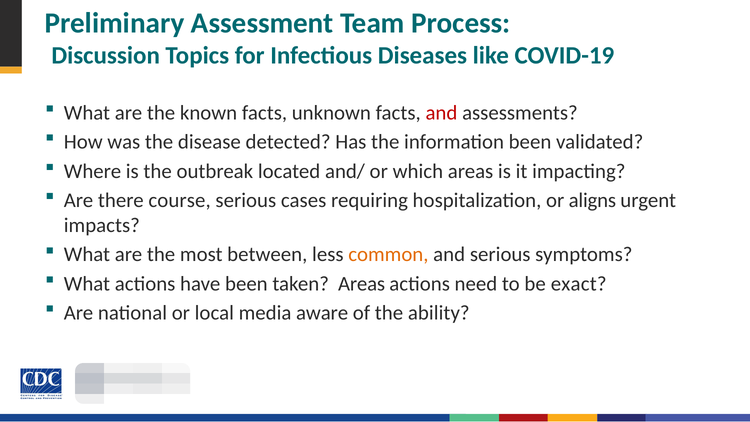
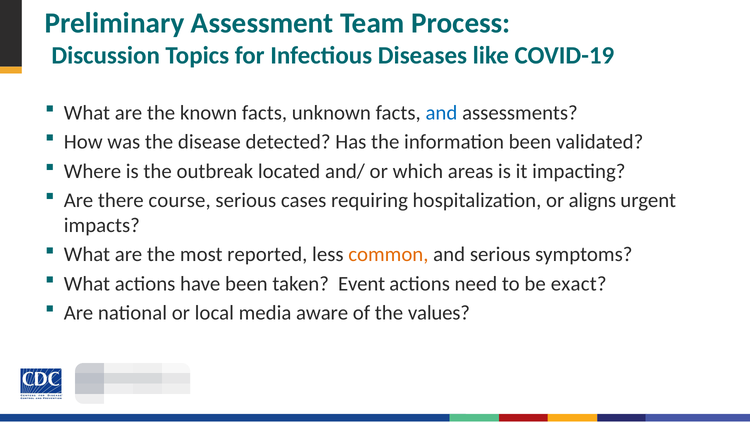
and colour: red -> blue (441, 113)
between: between -> reported (267, 254)
taken Areas: Areas -> Event (362, 284)
ability: ability -> values (439, 313)
